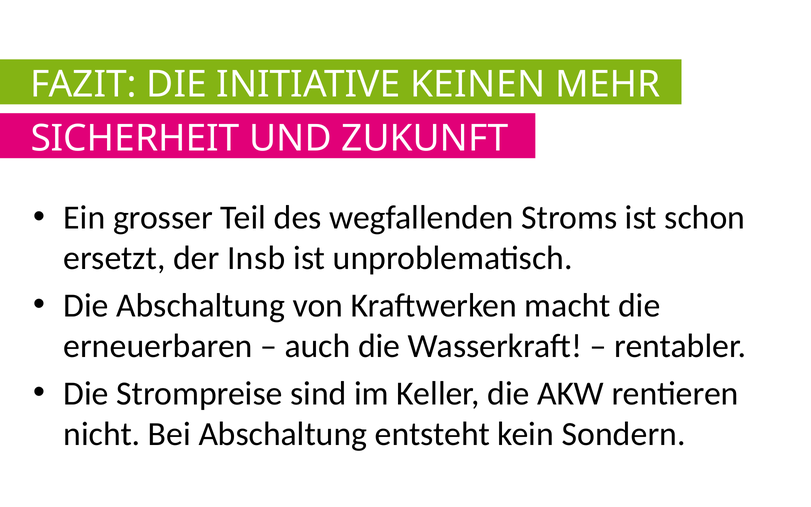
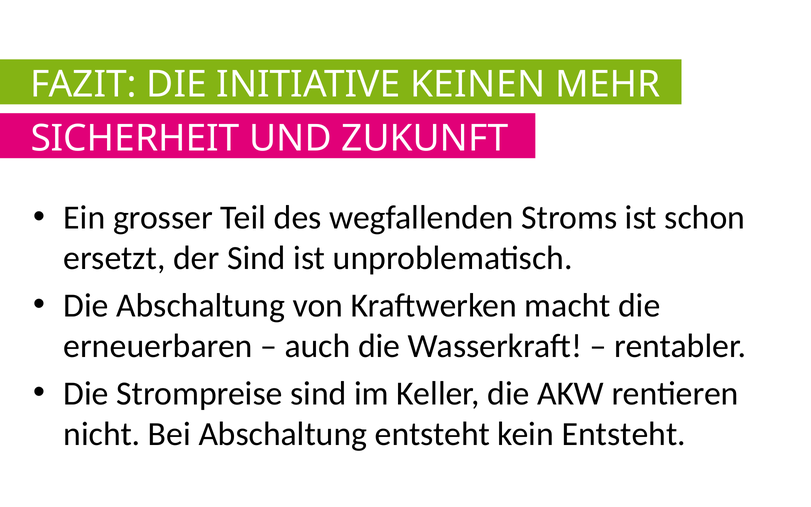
der Insb: Insb -> Sind (256, 258)
kein Sondern: Sondern -> Entsteht (624, 434)
